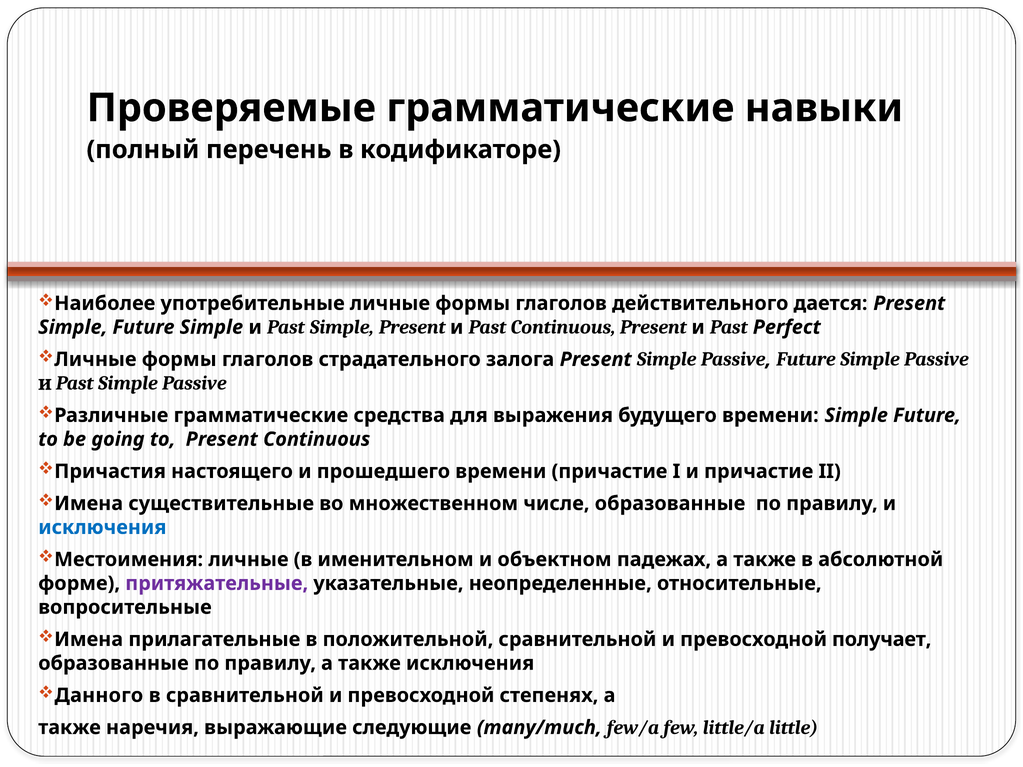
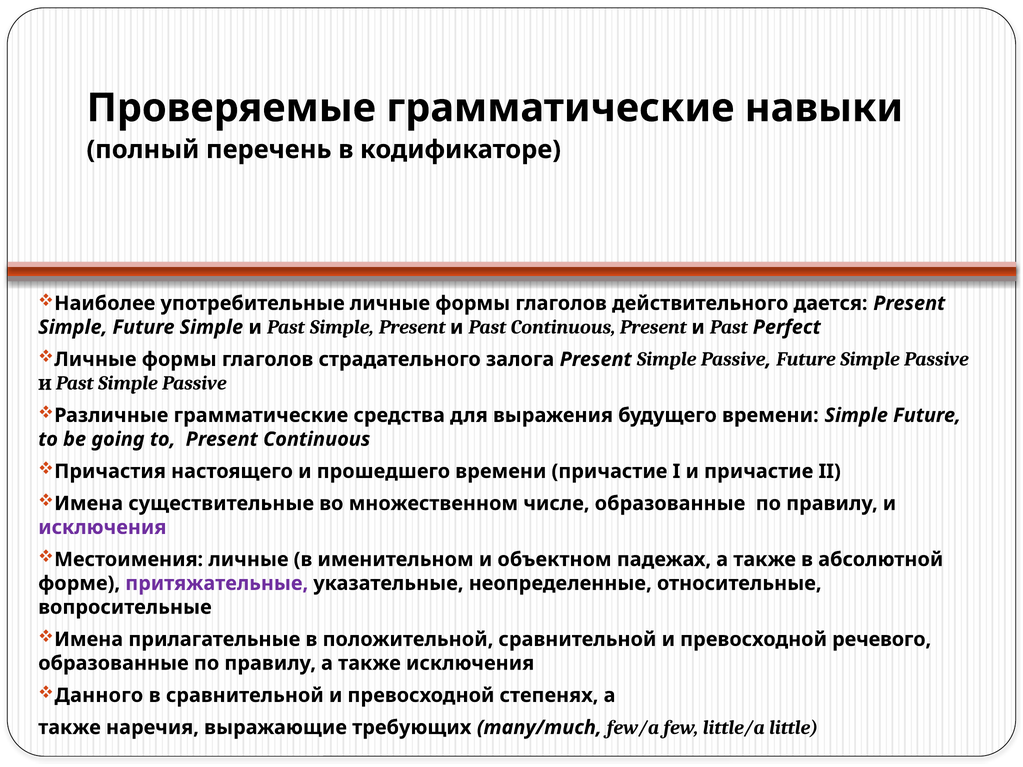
исключения colour: blue -> purple (102, 528)
получает: получает -> речевого (882, 640)
следующие: следующие -> требующих (412, 728)
